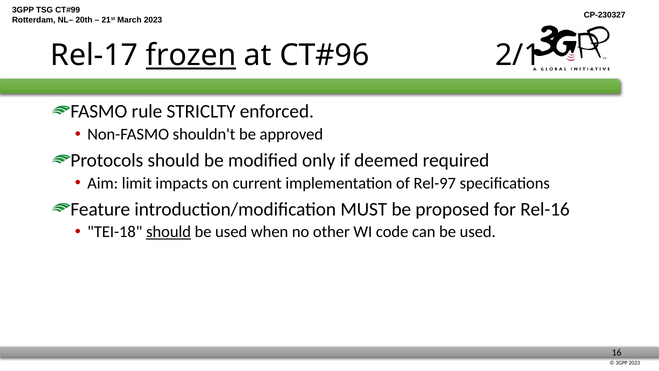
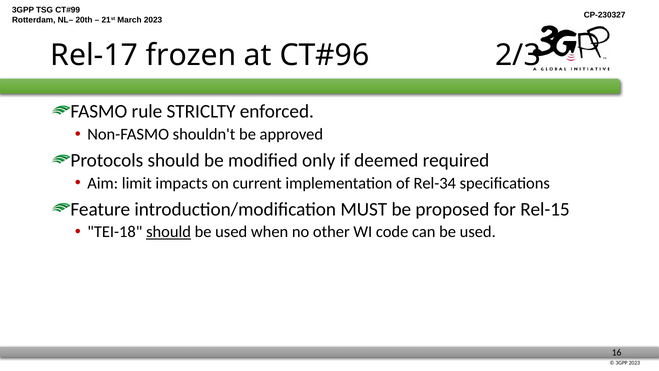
frozen underline: present -> none (191, 55)
2/1: 2/1 -> 2/3 (518, 55)
Rel-97: Rel-97 -> Rel-34 (435, 183)
Rel-16: Rel-16 -> Rel-15 (545, 209)
